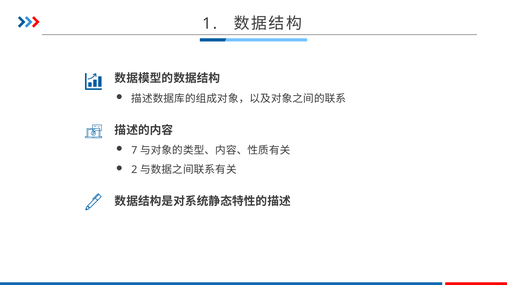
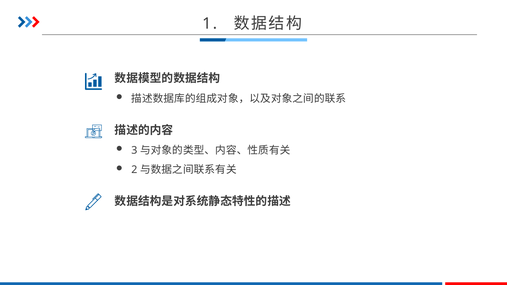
7: 7 -> 3 (134, 150)
